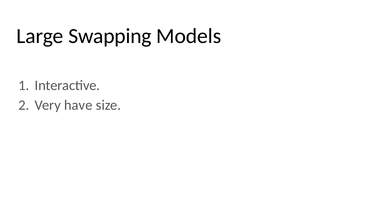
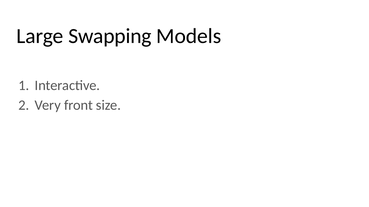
have: have -> front (78, 105)
